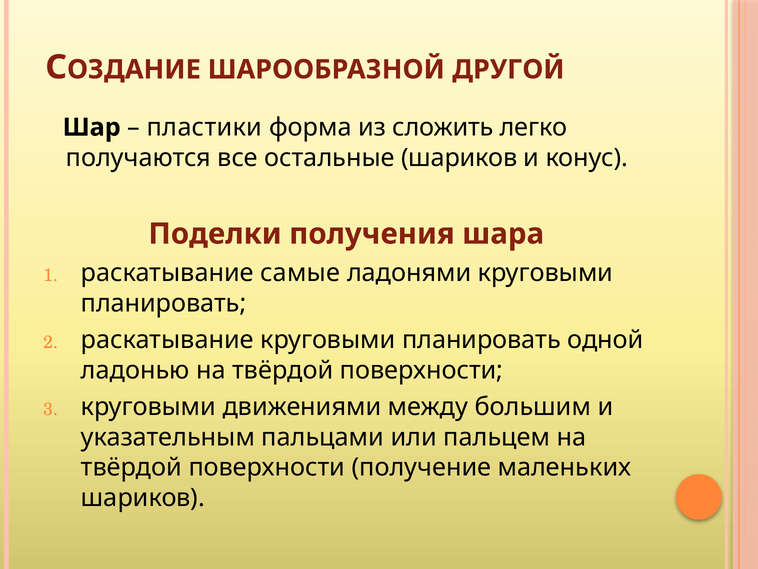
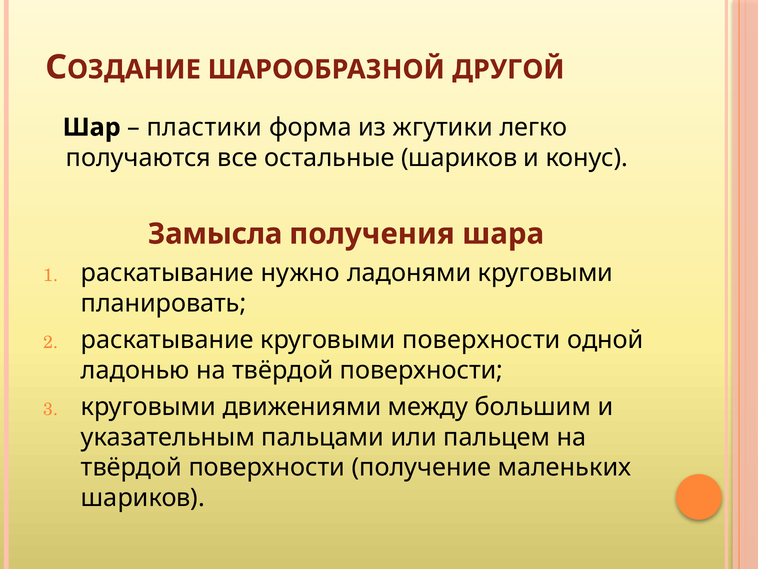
сложить: сложить -> жгутики (443, 127)
Поделки: Поделки -> Замысла (215, 234)
самые: самые -> нужно (300, 273)
раскатывание круговыми планировать: планировать -> поверхности (481, 340)
